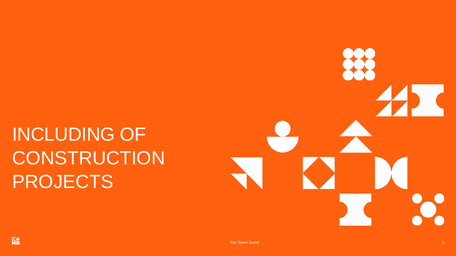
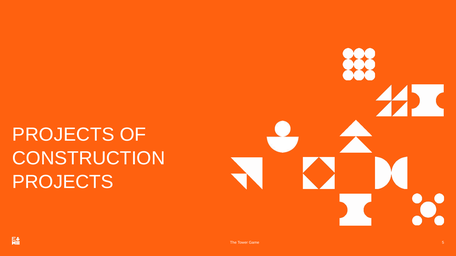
INCLUDING: INCLUDING -> PROJECTS (63, 135)
